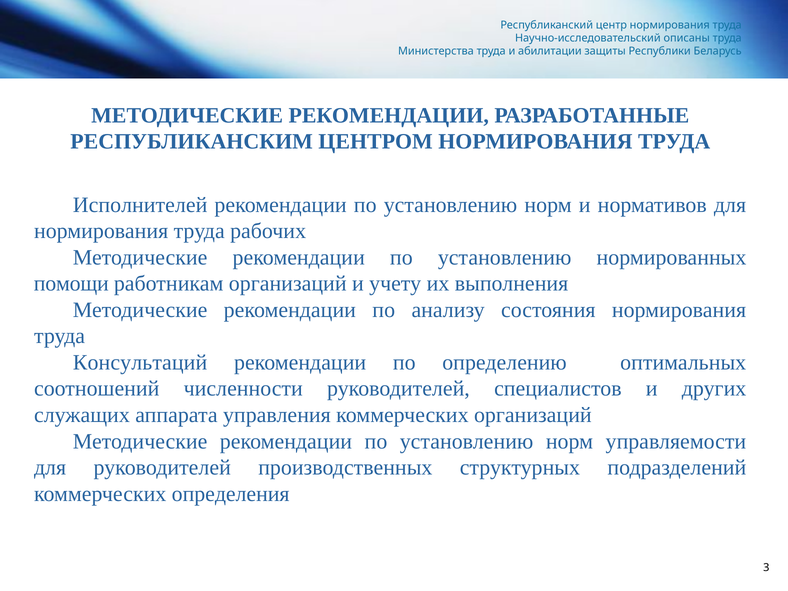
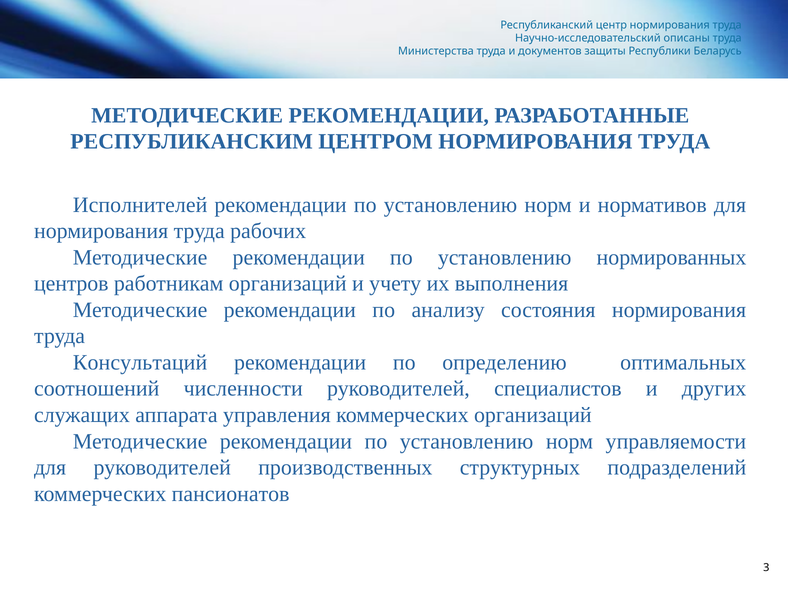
абилитации: абилитации -> документов (550, 51)
помощи: помощи -> центров (71, 284)
определения: определения -> пансионатов (231, 494)
